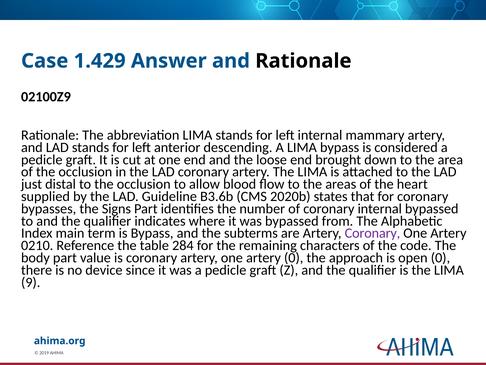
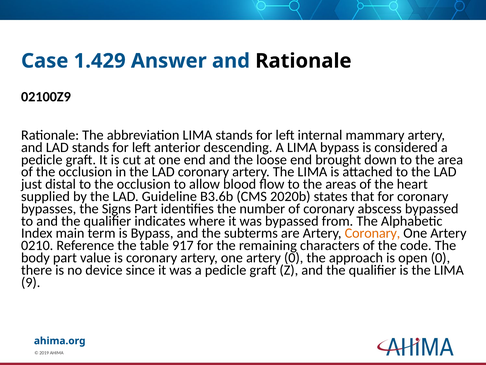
coronary internal: internal -> abscess (380, 208)
Coronary colour: purple -> orange (372, 233)
284: 284 -> 917 (183, 245)
